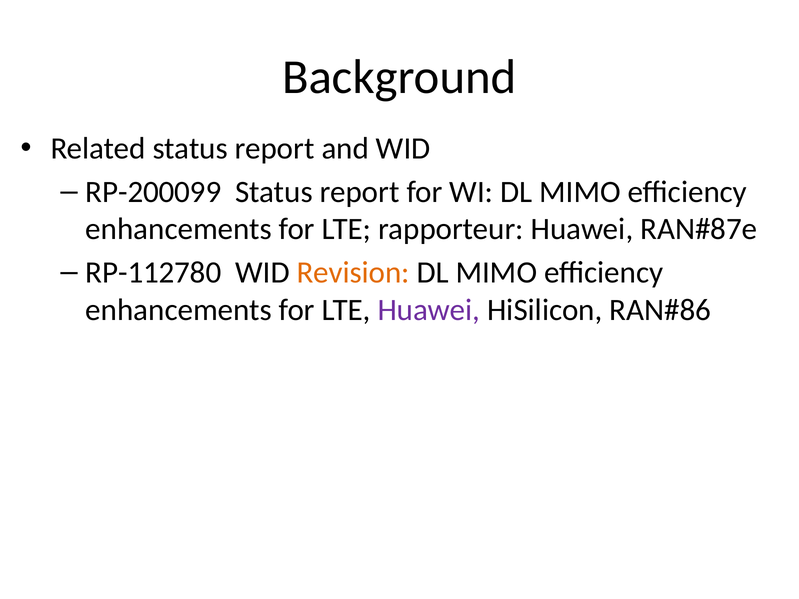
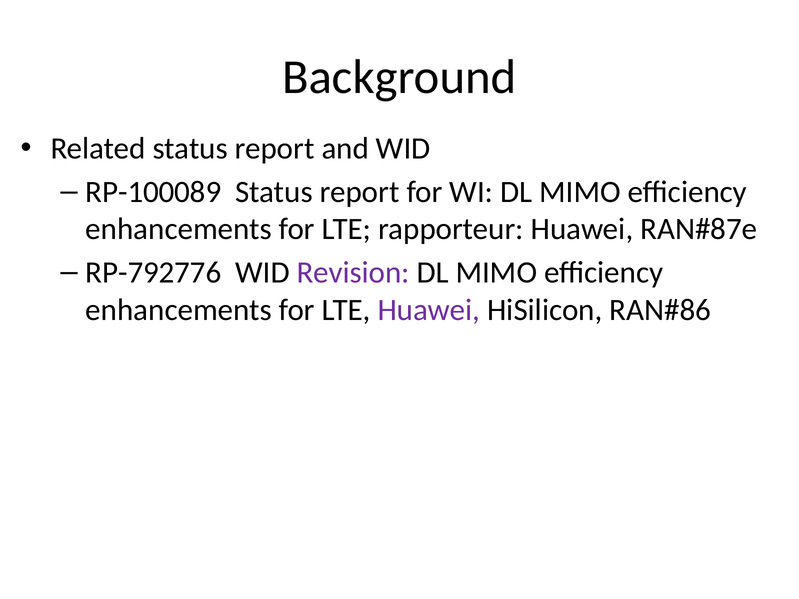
RP-200099: RP-200099 -> RP-100089 (153, 192)
RP-112780: RP-112780 -> RP-792776 (153, 273)
Revision colour: orange -> purple (353, 273)
